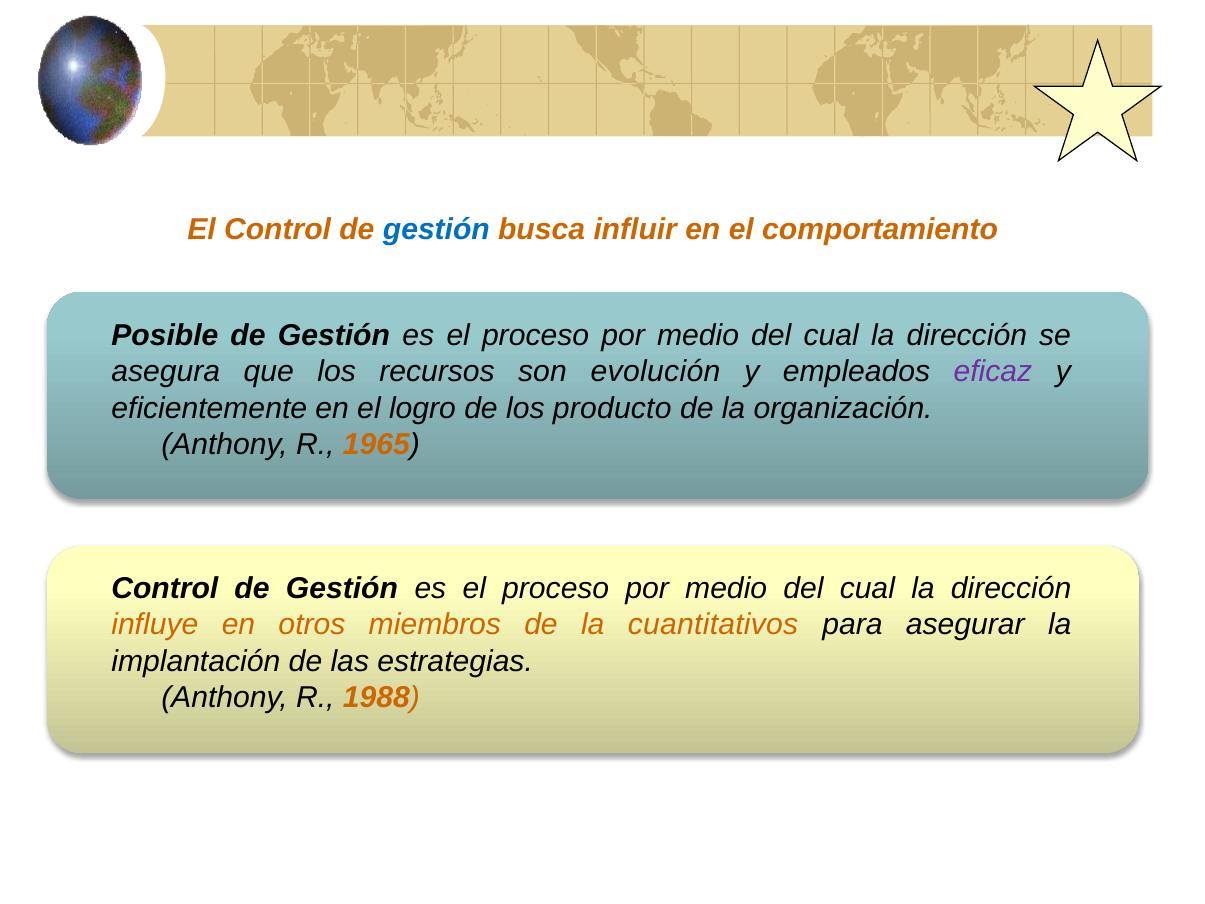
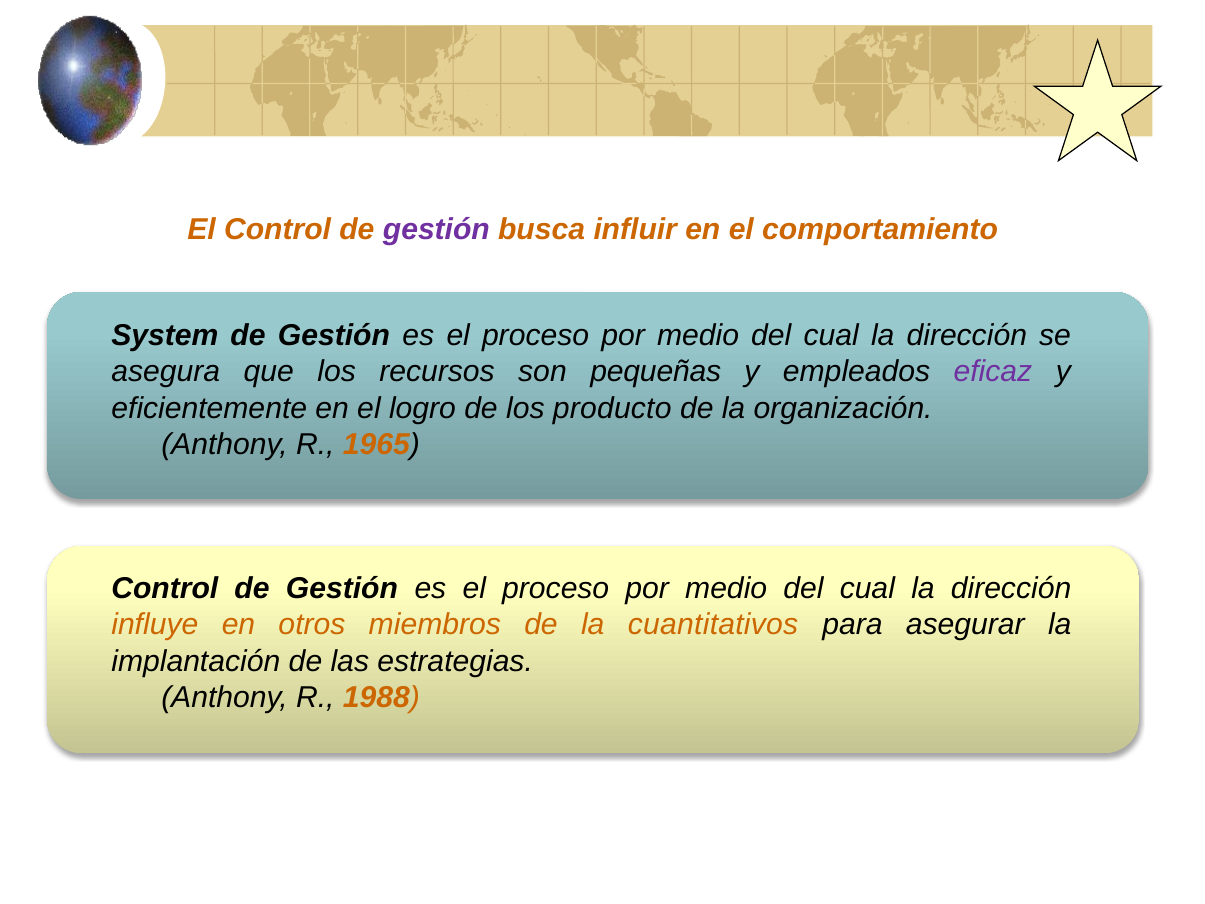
gestión colour: blue -> purple (436, 229)
Posible: Posible -> System (165, 336)
evolución: evolución -> pequeñas (656, 372)
